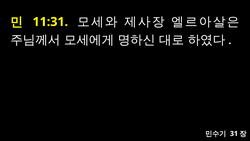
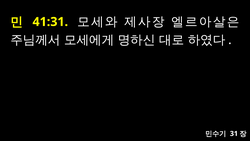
11:31: 11:31 -> 41:31 (50, 22)
